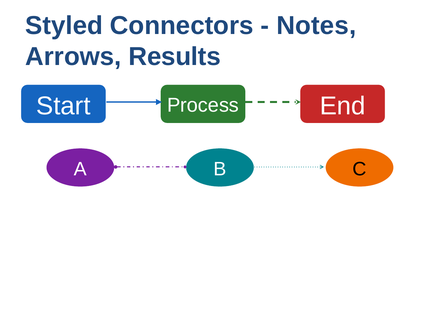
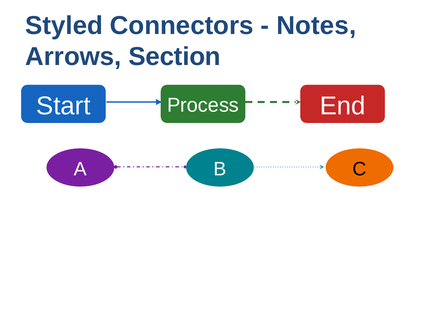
Results: Results -> Section (175, 56)
